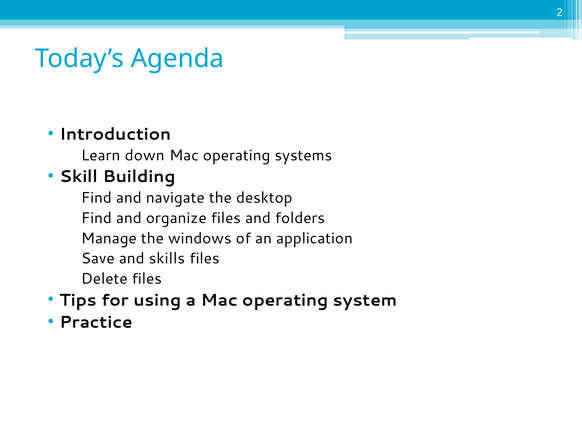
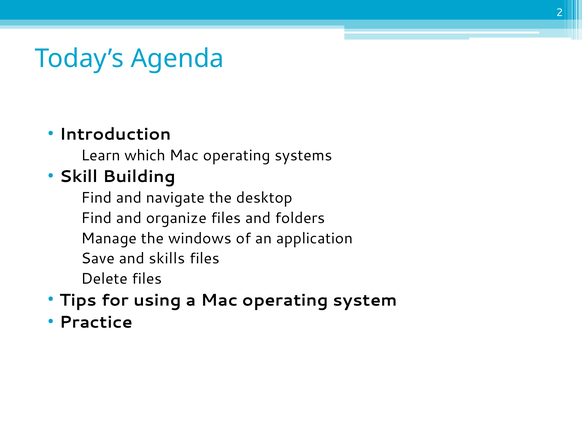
down: down -> which (145, 155)
